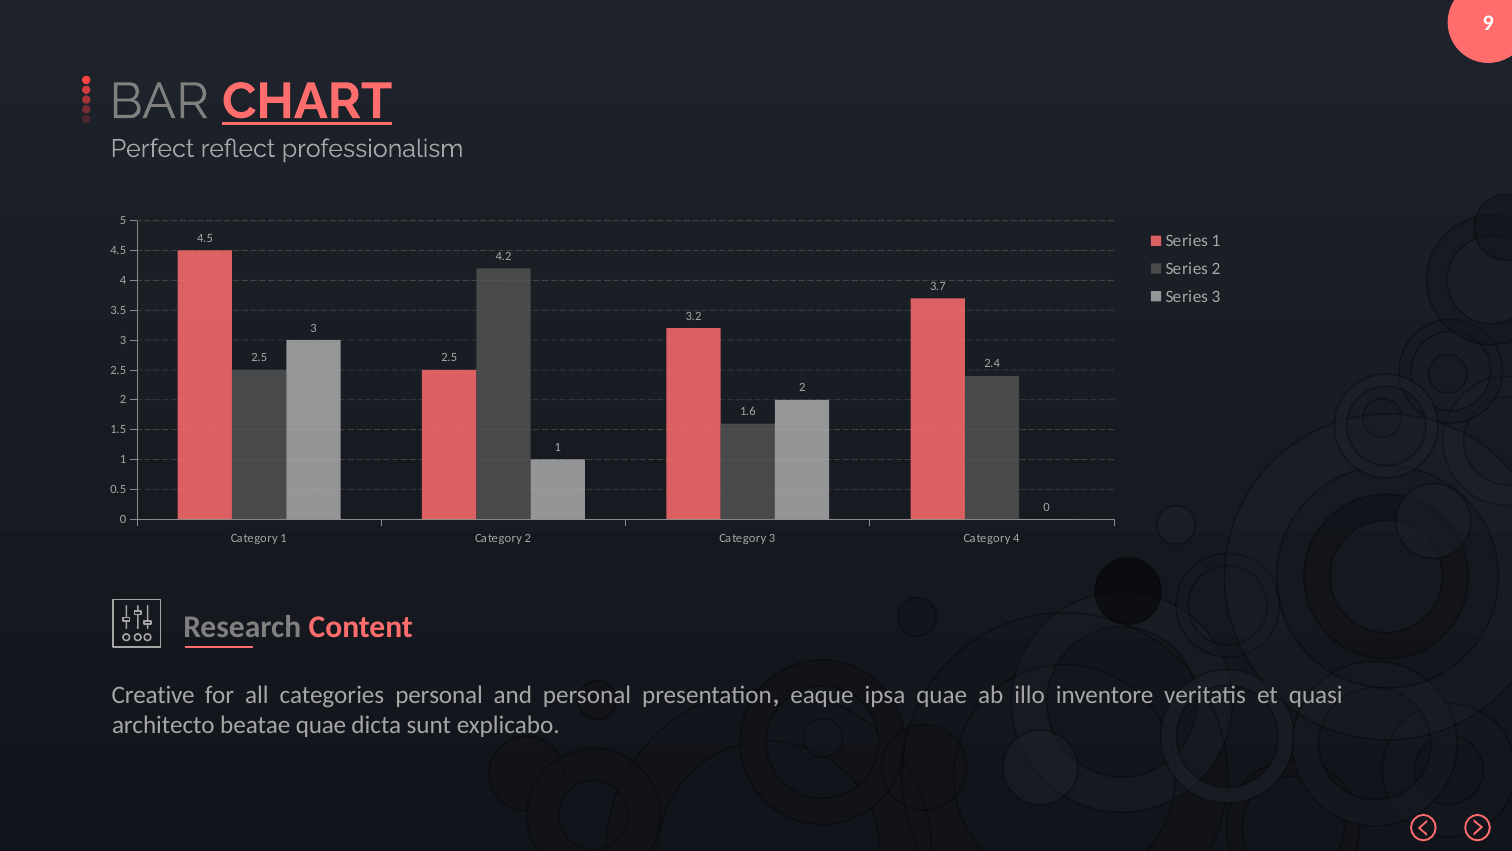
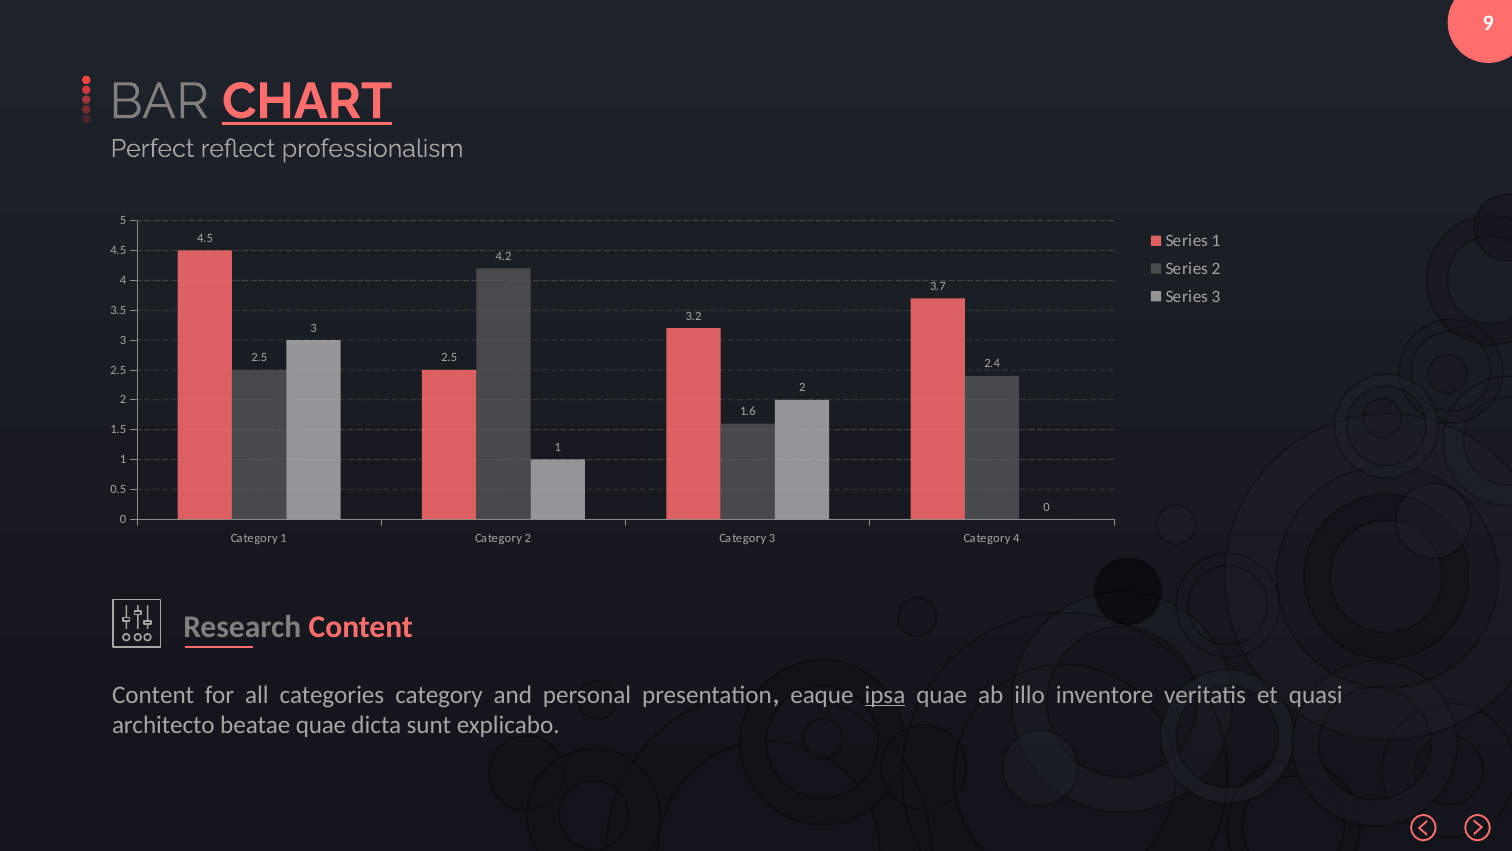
Creative: Creative -> Content (153, 694)
categories personal: personal -> category (439, 694)
ipsa underline: none -> present (885, 694)
